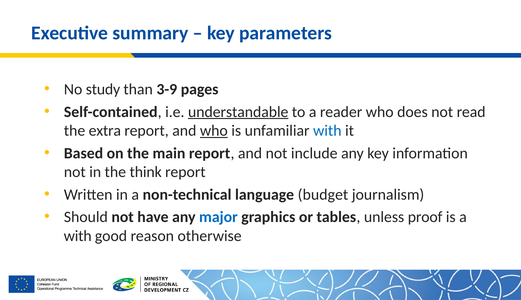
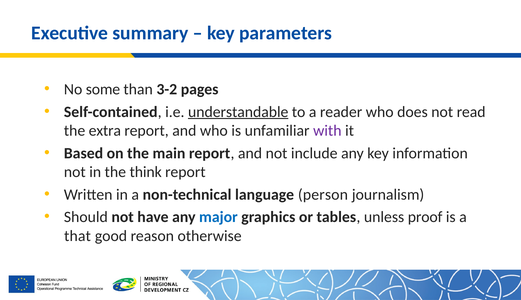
study: study -> some (103, 89)
3-9: 3-9 -> 3-2 (167, 89)
who underline: present -> none (214, 131)
with colour: blue -> purple (327, 131)
budget: budget -> person (323, 195)
with: with -> that (78, 236)
